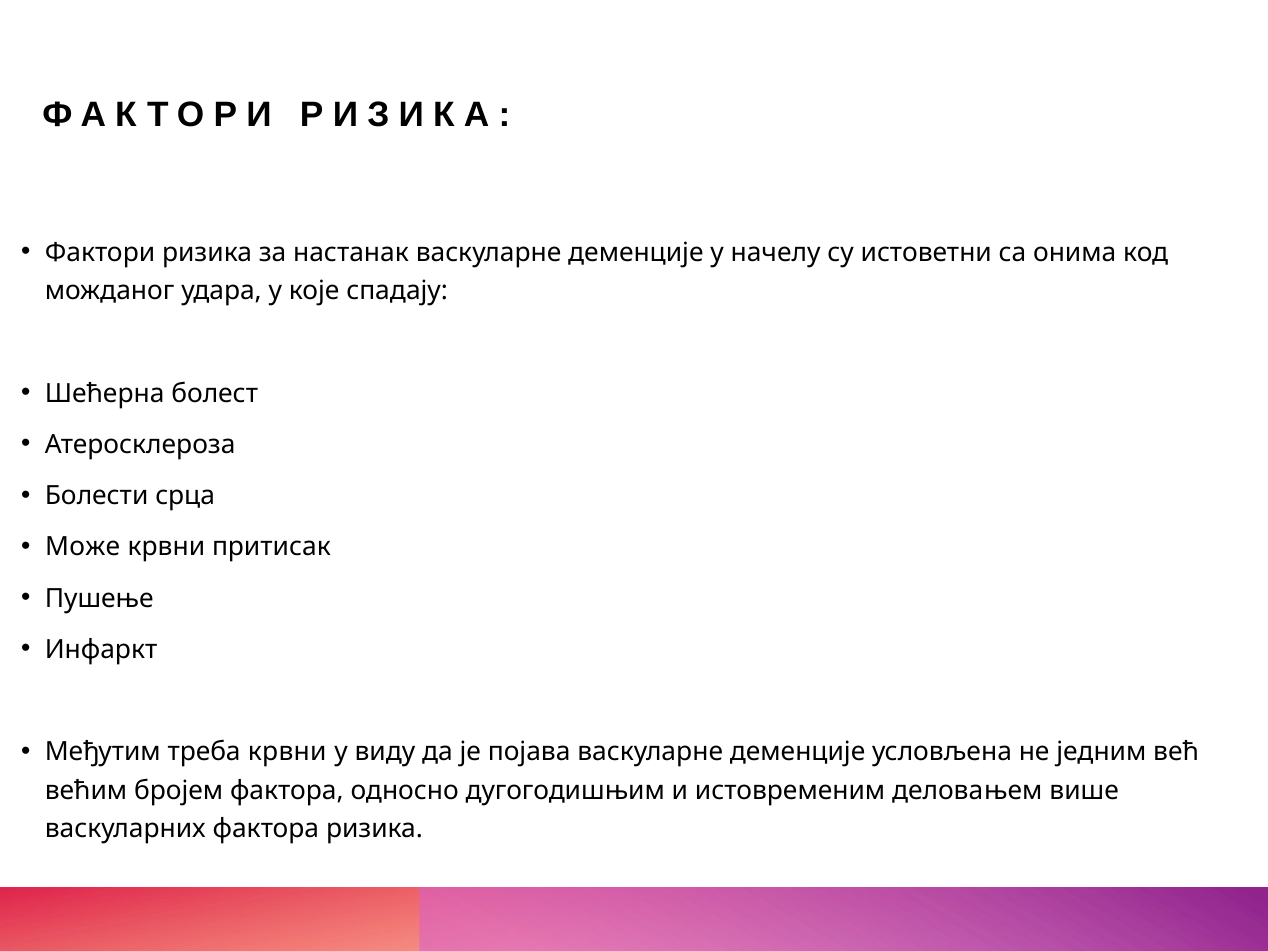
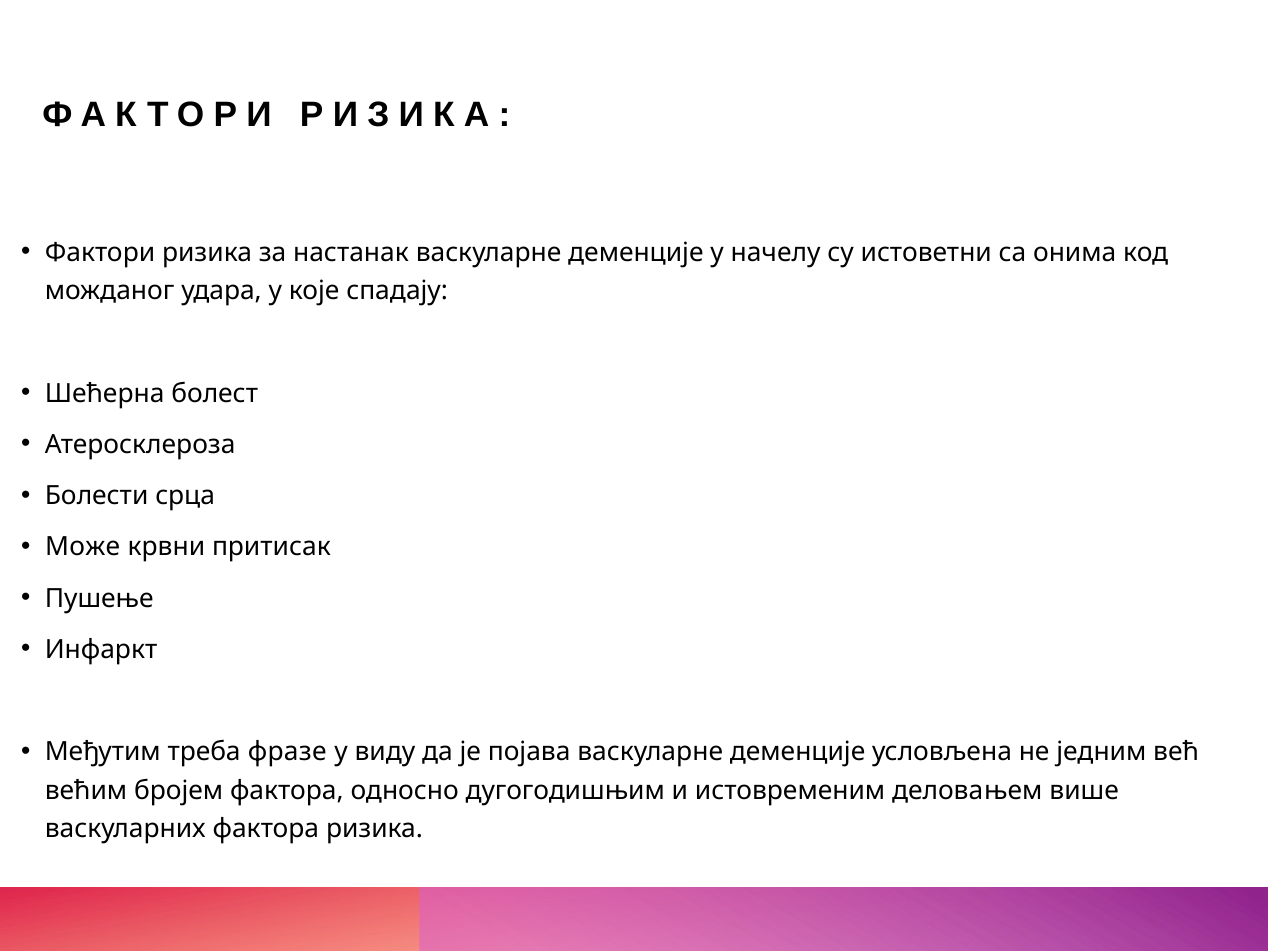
треба крвни: крвни -> фразе (287, 752)
